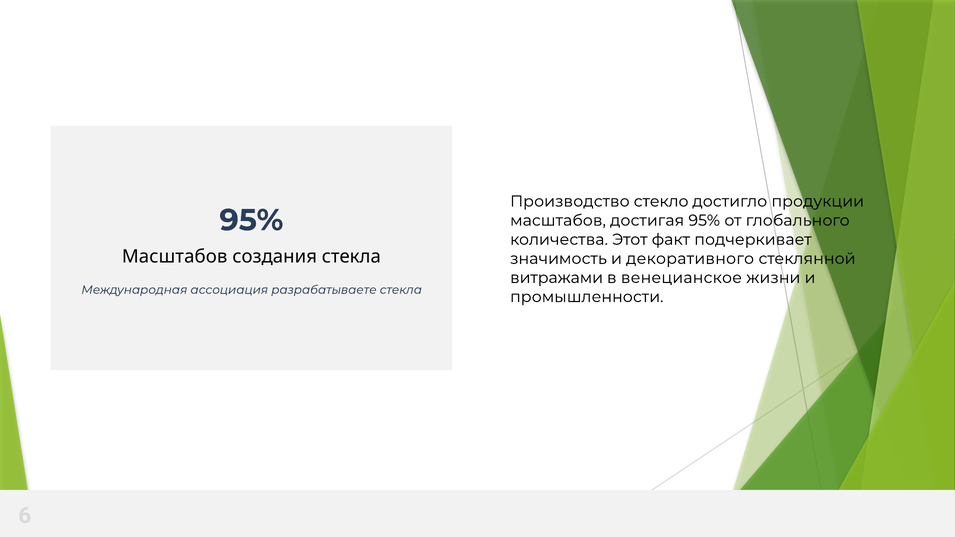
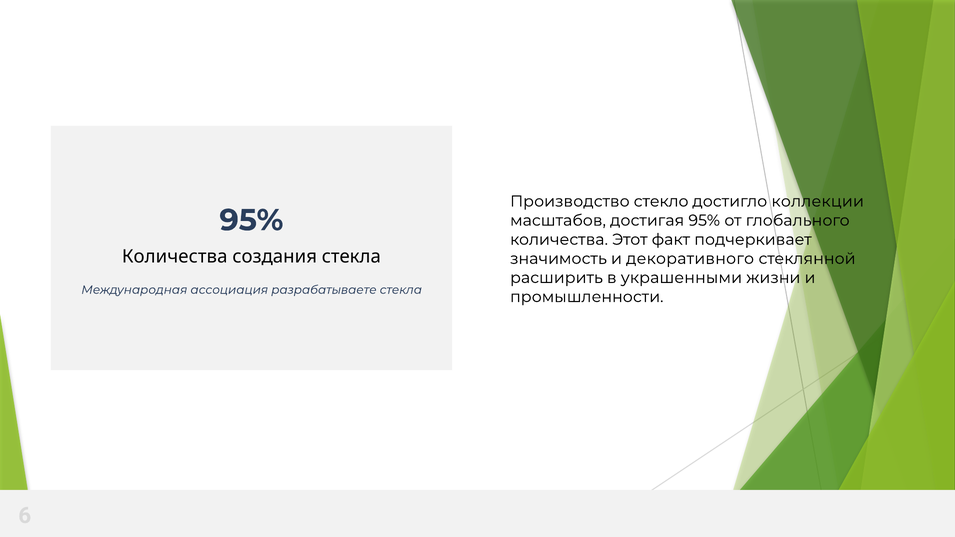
продукции: продукции -> коллекции (818, 201)
Масштабов: Масштабов -> Количества (175, 257)
витражами: витражами -> расширить (556, 278)
венецианское: венецианское -> украшенными (681, 278)
